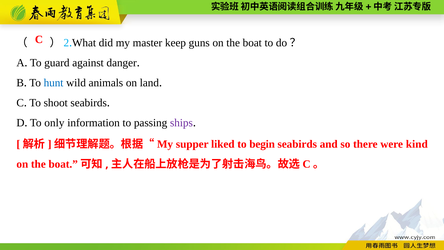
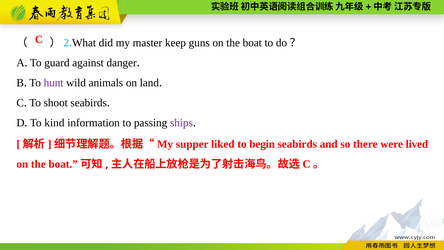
hunt colour: blue -> purple (54, 83)
only: only -> kind (54, 123)
kind: kind -> lived (417, 144)
